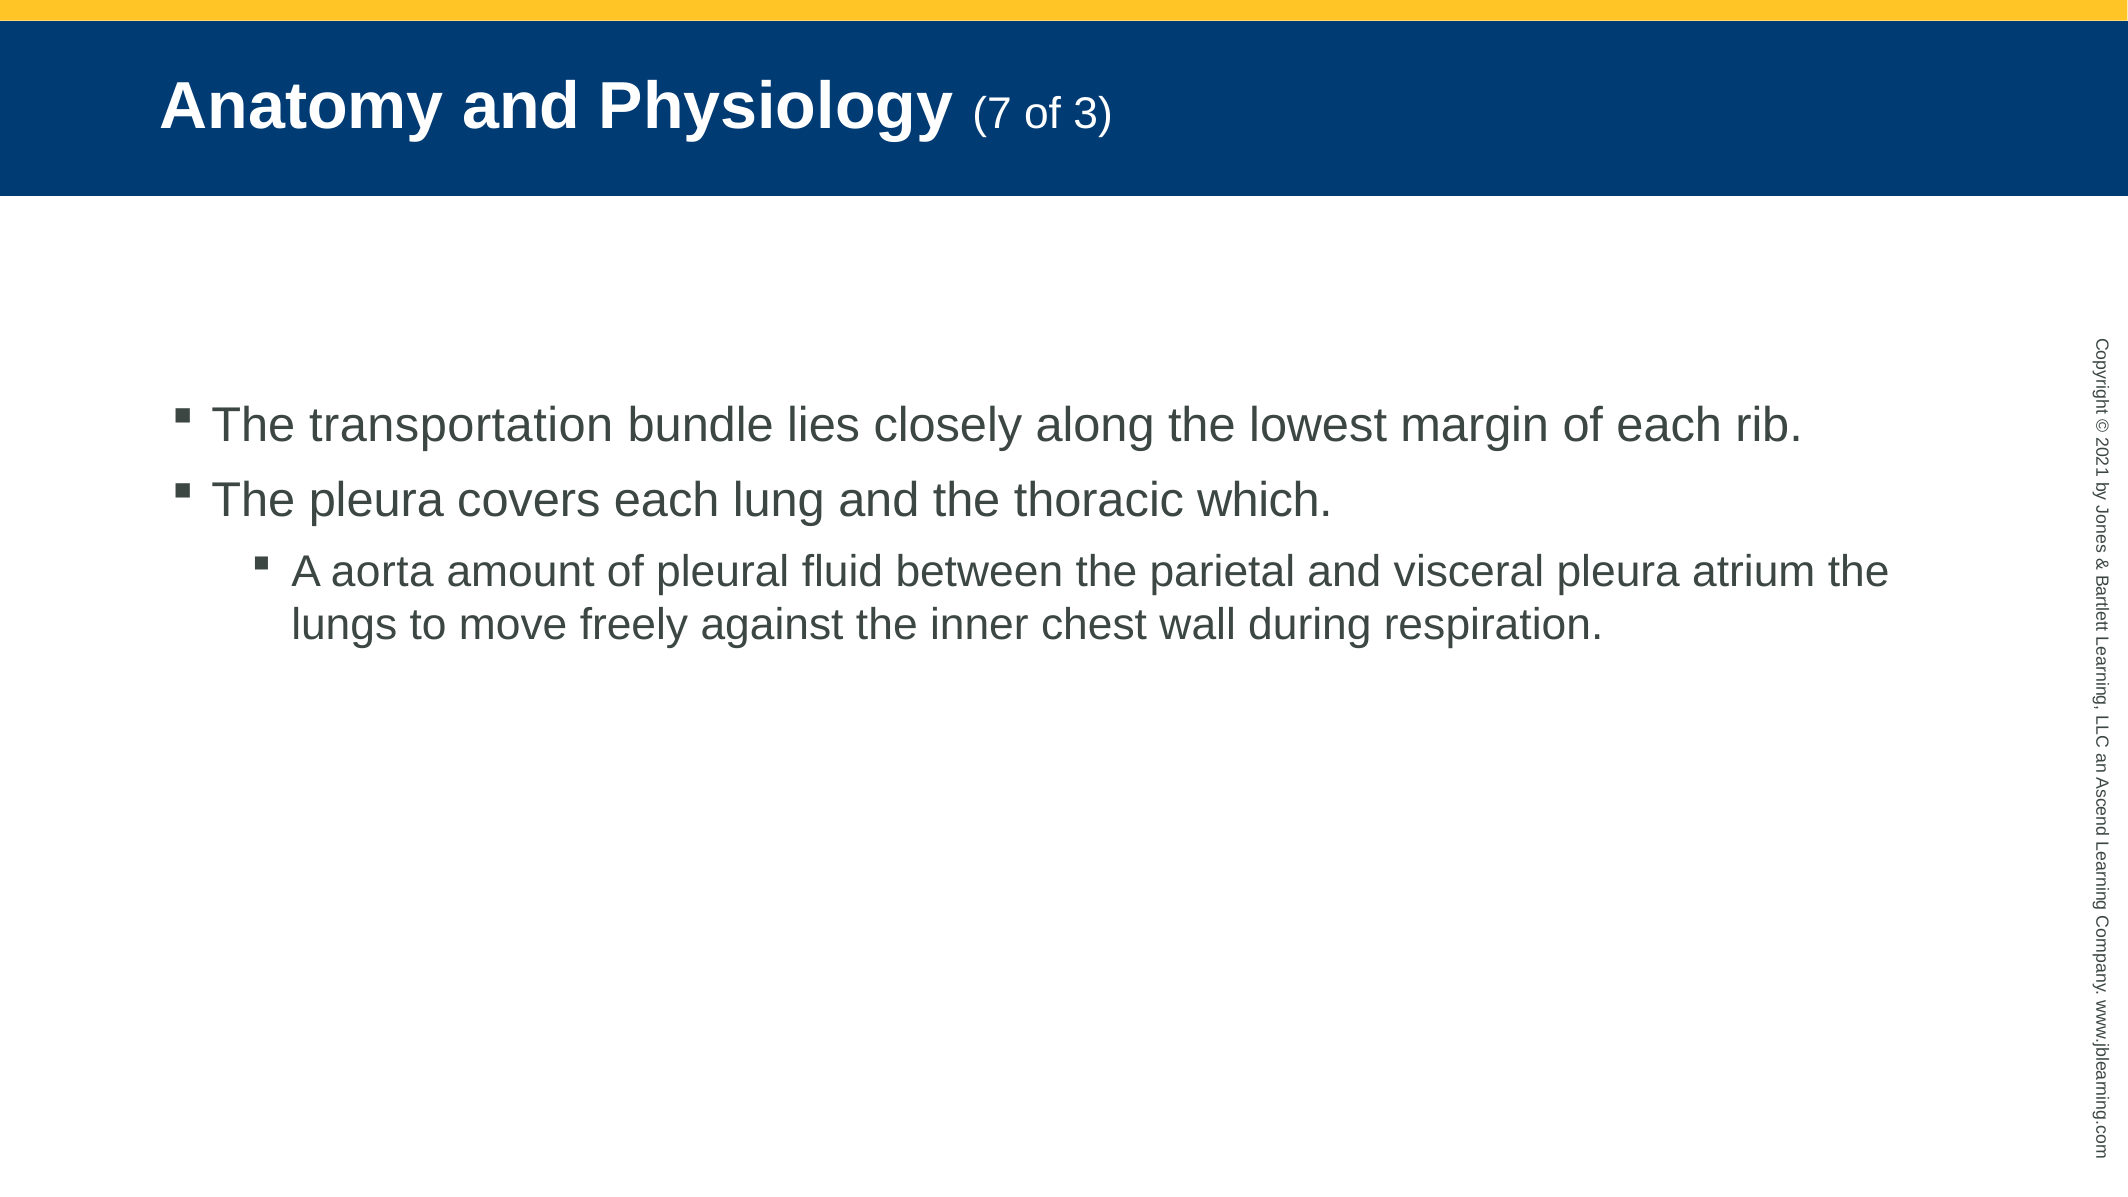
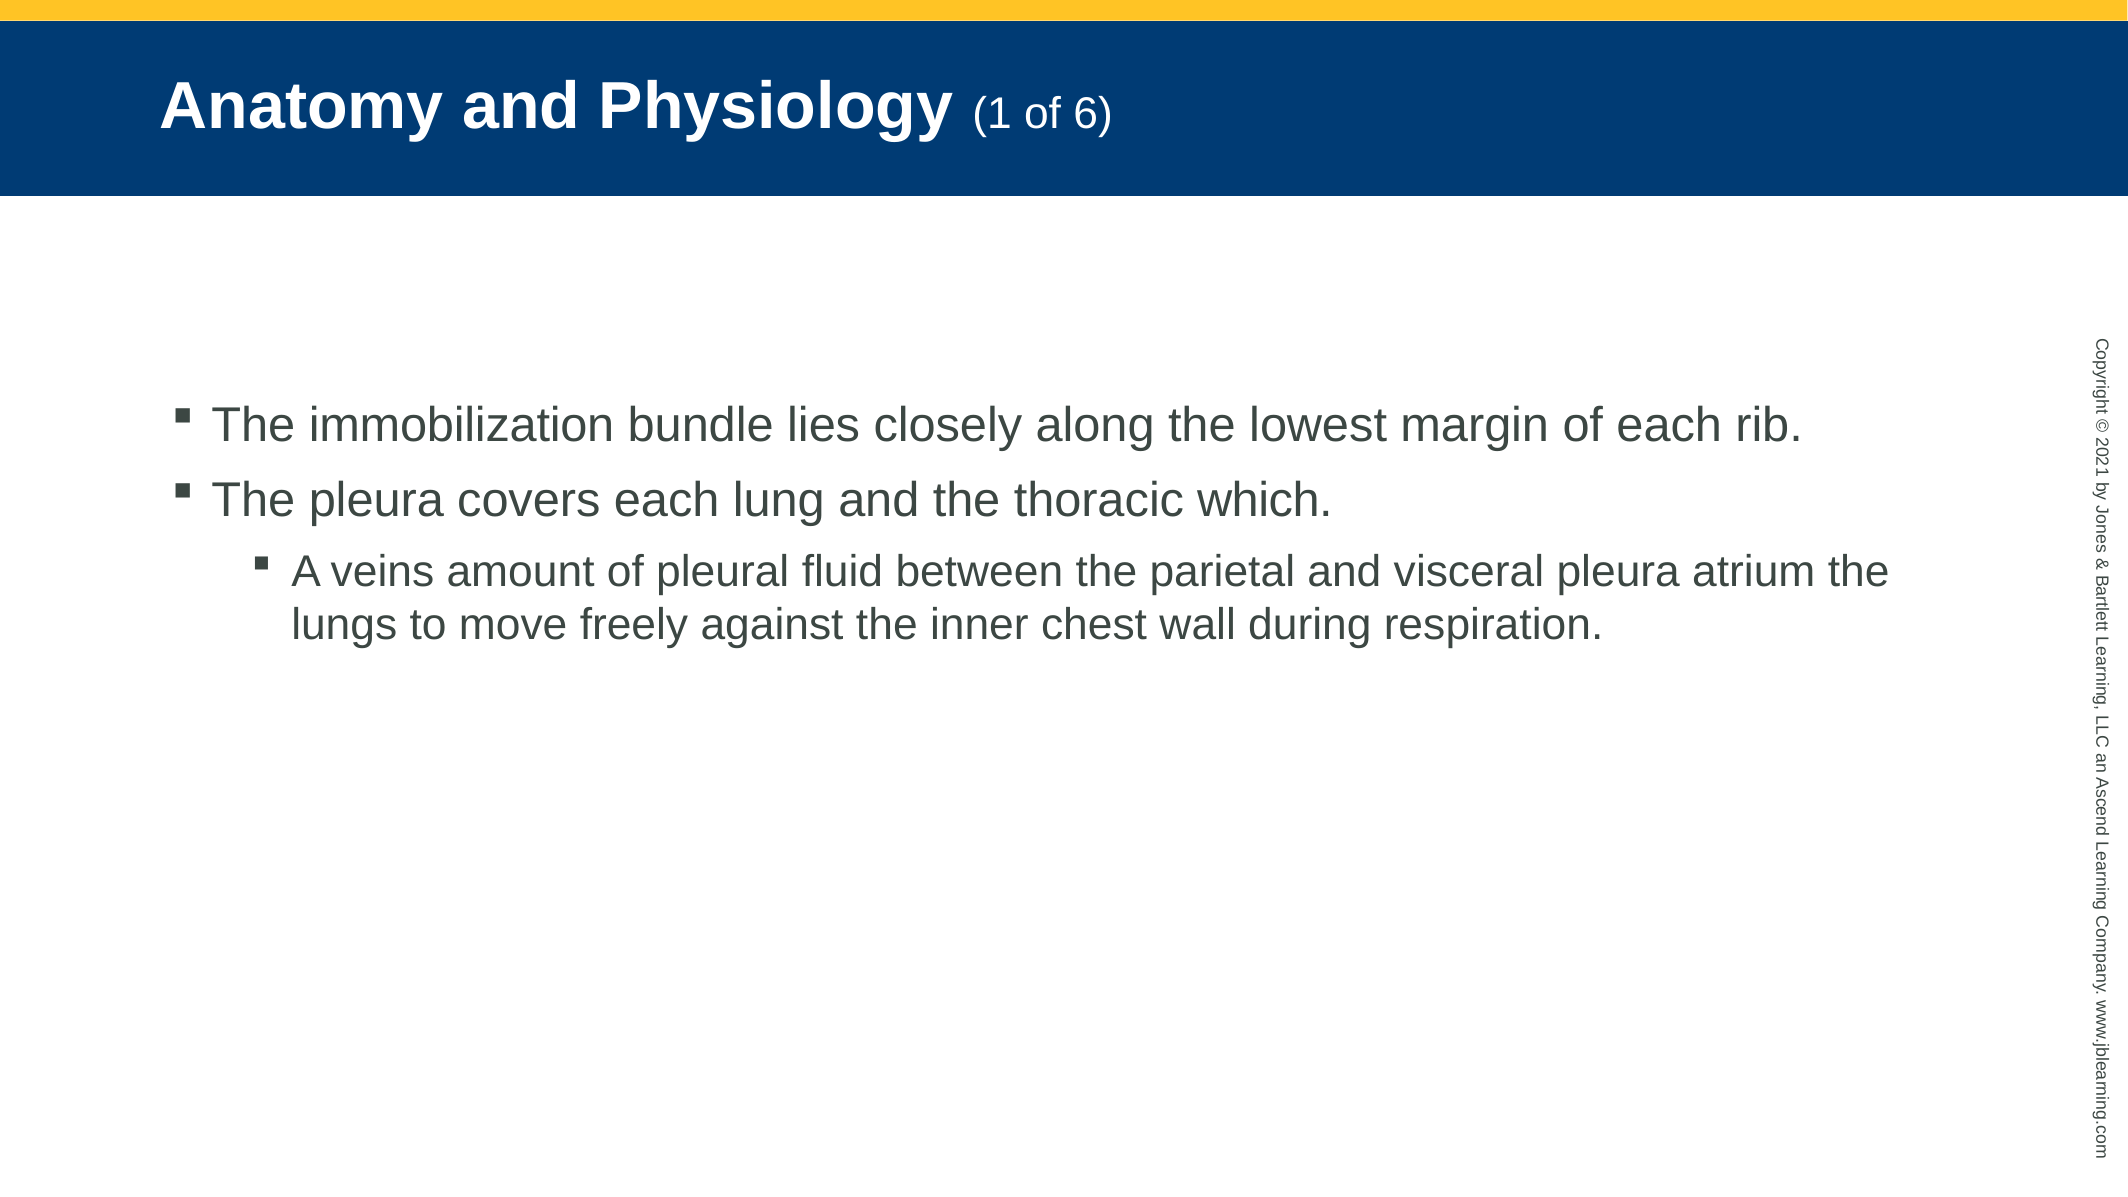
Physiology 7: 7 -> 1 (992, 114)
3: 3 -> 6 (1093, 114)
transportation: transportation -> immobilization (462, 425)
aorta: aorta -> veins (382, 572)
